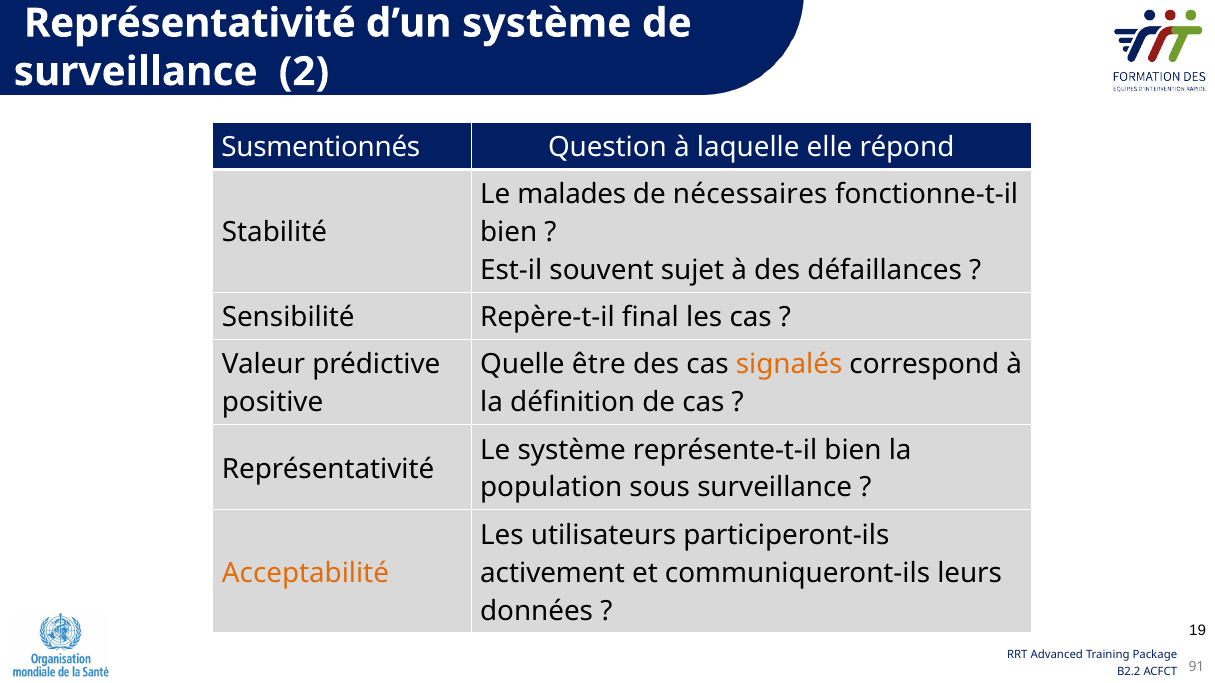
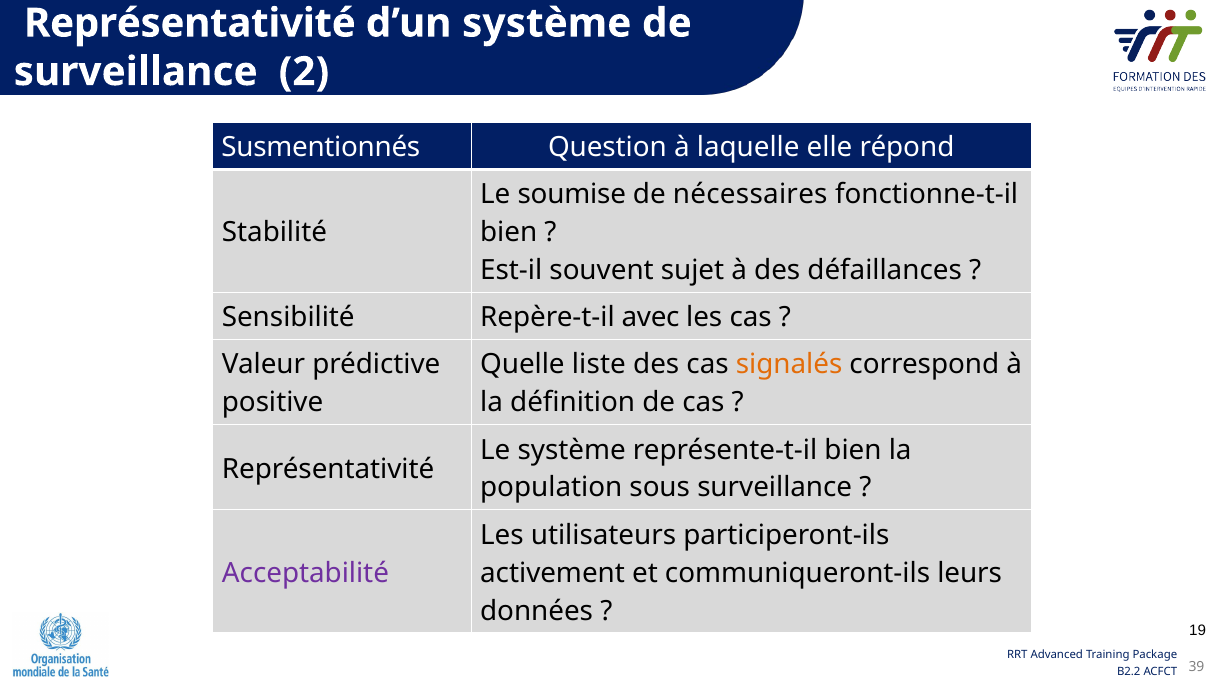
malades: malades -> soumise (572, 195)
final: final -> avec (651, 318)
être: être -> liste (599, 365)
Acceptabilité colour: orange -> purple (305, 573)
91: 91 -> 39 (1196, 668)
